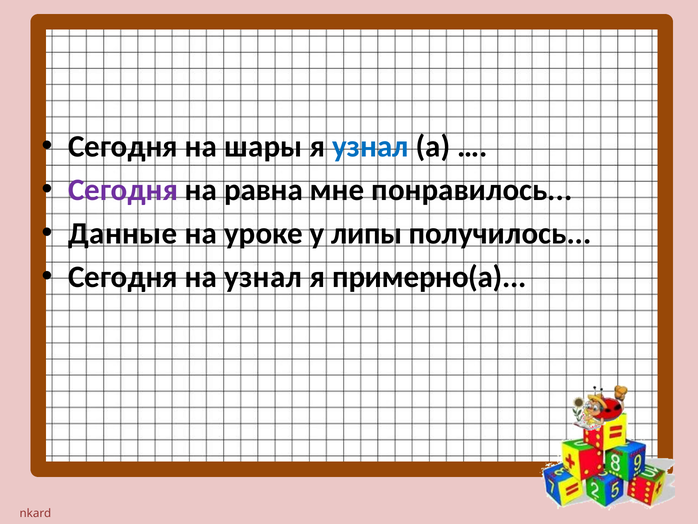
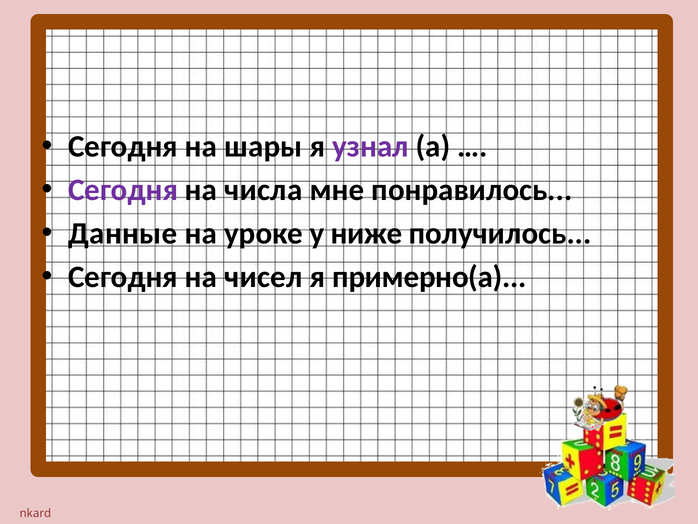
узнал colour: blue -> purple (370, 146)
равна: равна -> числа (263, 190)
липы: липы -> ниже (367, 233)
на узнал: узнал -> чисел (263, 277)
